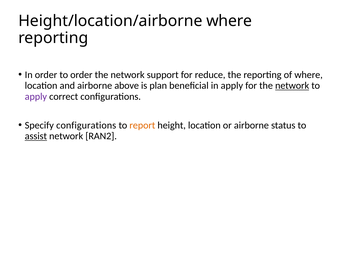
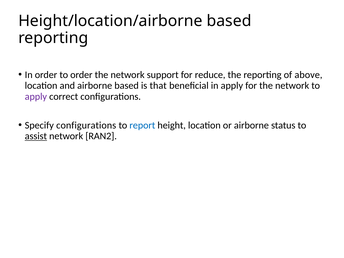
Height/location/airborne where: where -> based (229, 21)
of where: where -> above (308, 75)
airborne above: above -> based (127, 86)
plan: plan -> that (158, 86)
network underline: present -> none (292, 86)
report colour: orange -> blue (142, 125)
